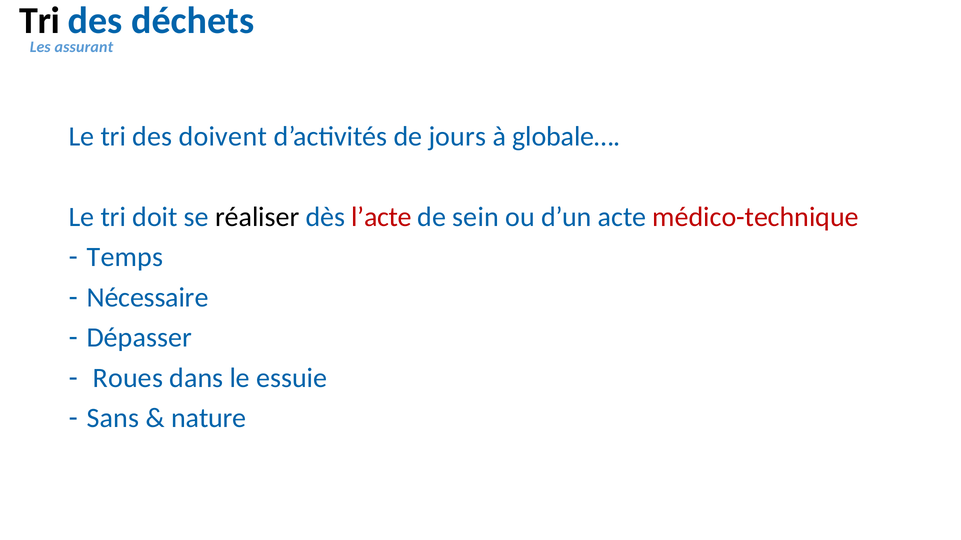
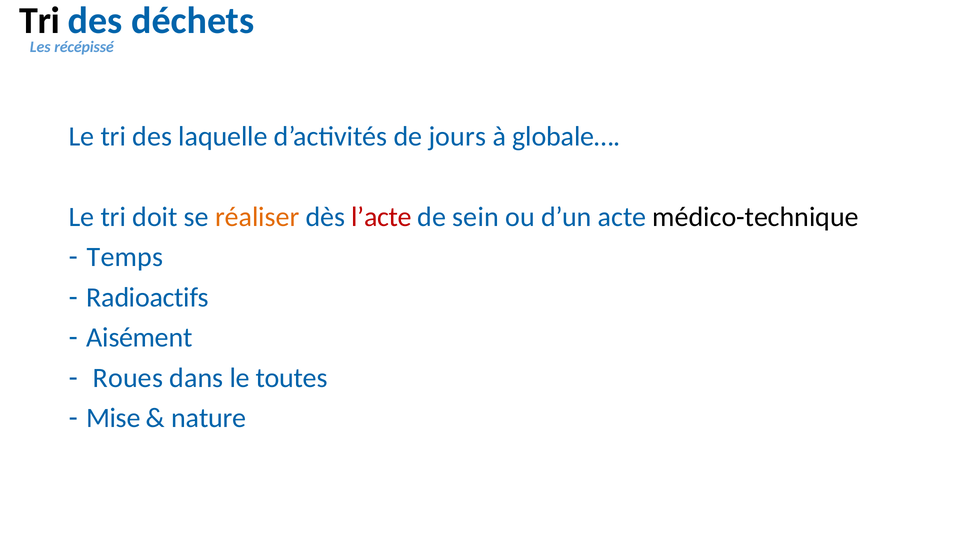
assurant: assurant -> récépissé (84, 47)
doivent: doivent -> laquelle (223, 137)
réaliser colour: black -> orange (257, 217)
médico-technique colour: red -> black (756, 217)
Nécessaire: Nécessaire -> Radioactifs (148, 298)
Dépasser: Dépasser -> Aisément (139, 338)
essuie: essuie -> toutes (292, 378)
Sans: Sans -> Mise (113, 419)
